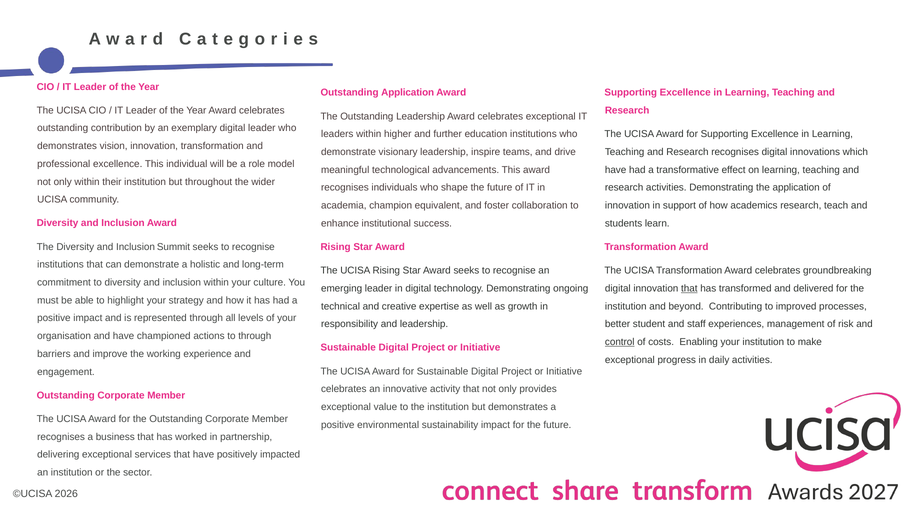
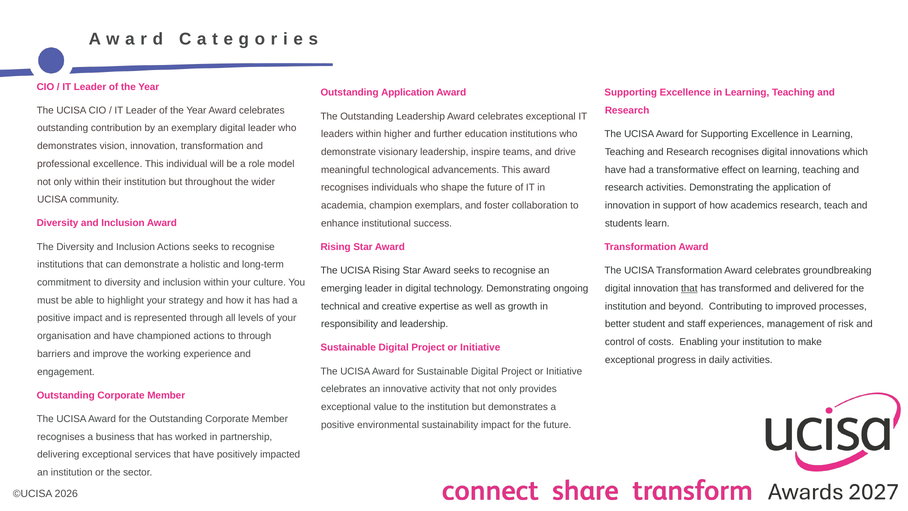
equivalent: equivalent -> exemplars (439, 205)
Inclusion Summit: Summit -> Actions (173, 247)
control underline: present -> none (620, 342)
